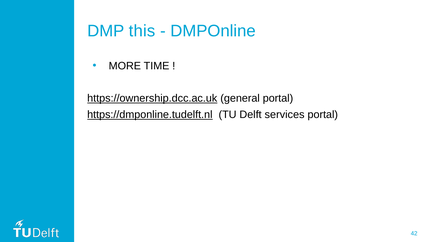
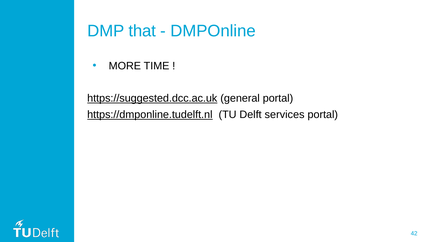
this: this -> that (142, 31)
https://ownership.dcc.ac.uk: https://ownership.dcc.ac.uk -> https://suggested.dcc.ac.uk (152, 98)
